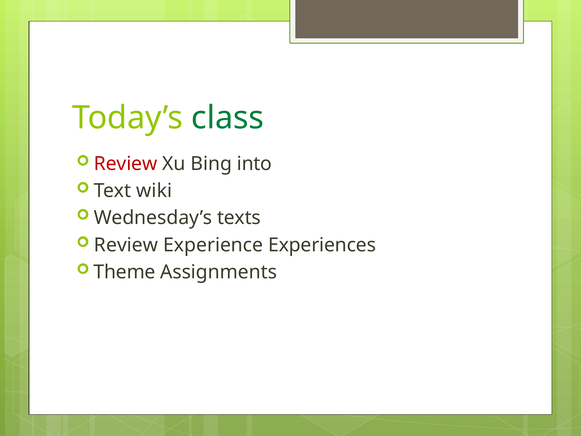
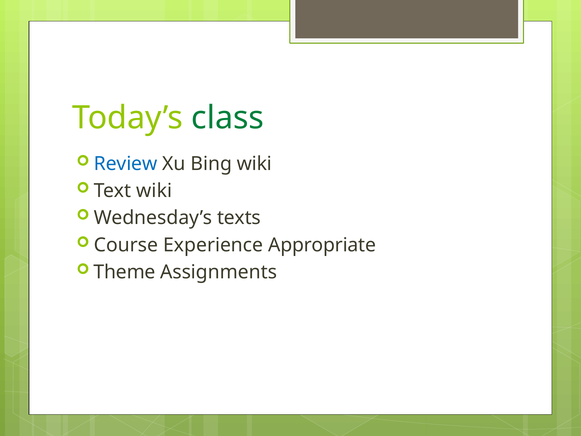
Review colour: red -> blue (126, 164)
Bing into: into -> wiki (254, 164)
Review: Review -> Course (126, 245)
Experiences: Experiences -> Appropriate (322, 245)
